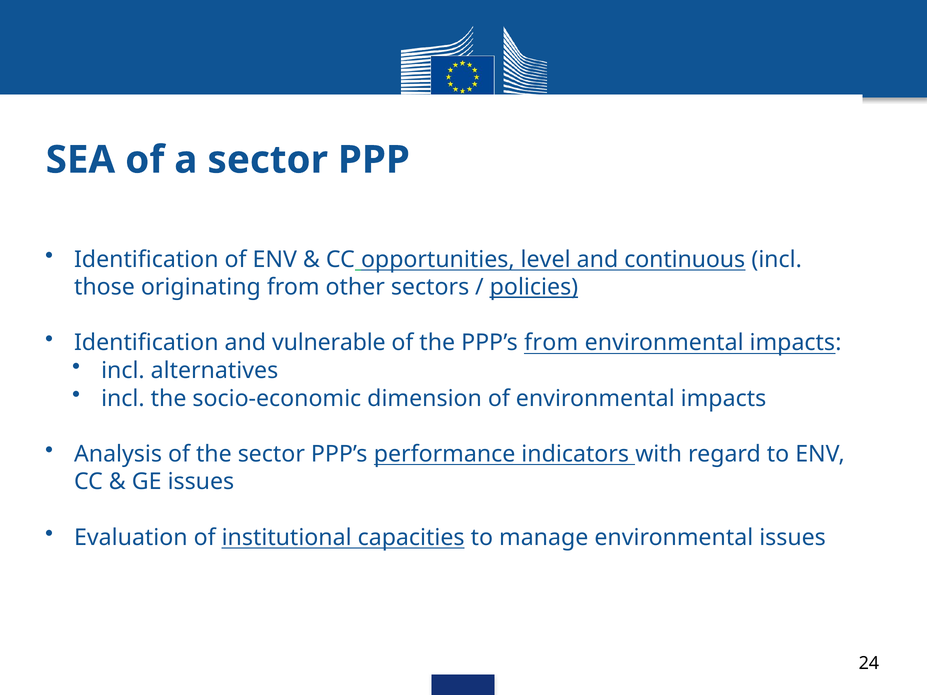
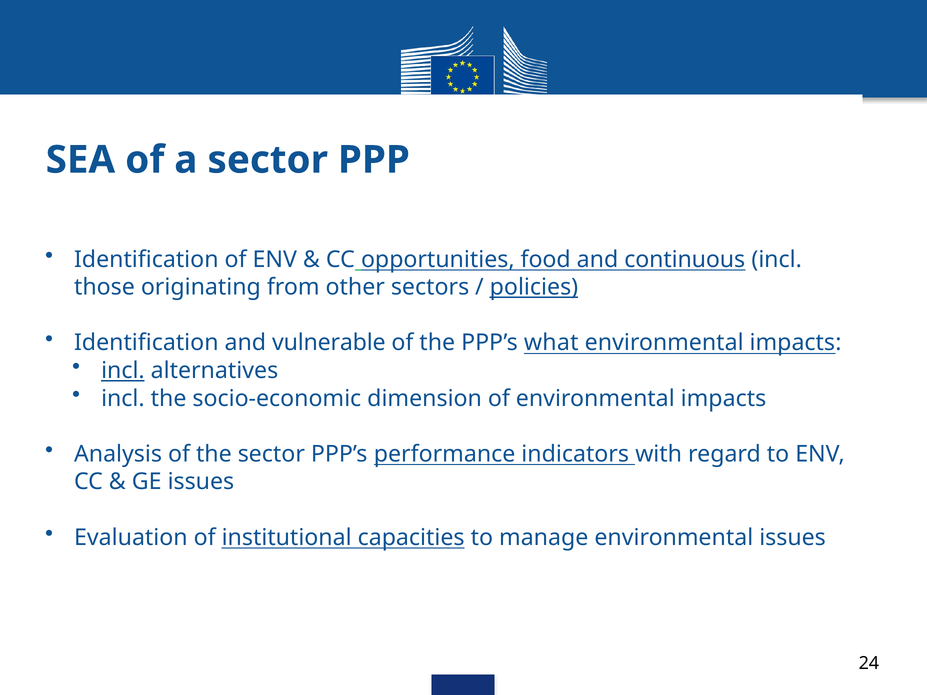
level: level -> food (546, 260)
PPP’s from: from -> what (551, 343)
incl underline: none -> present (123, 371)
